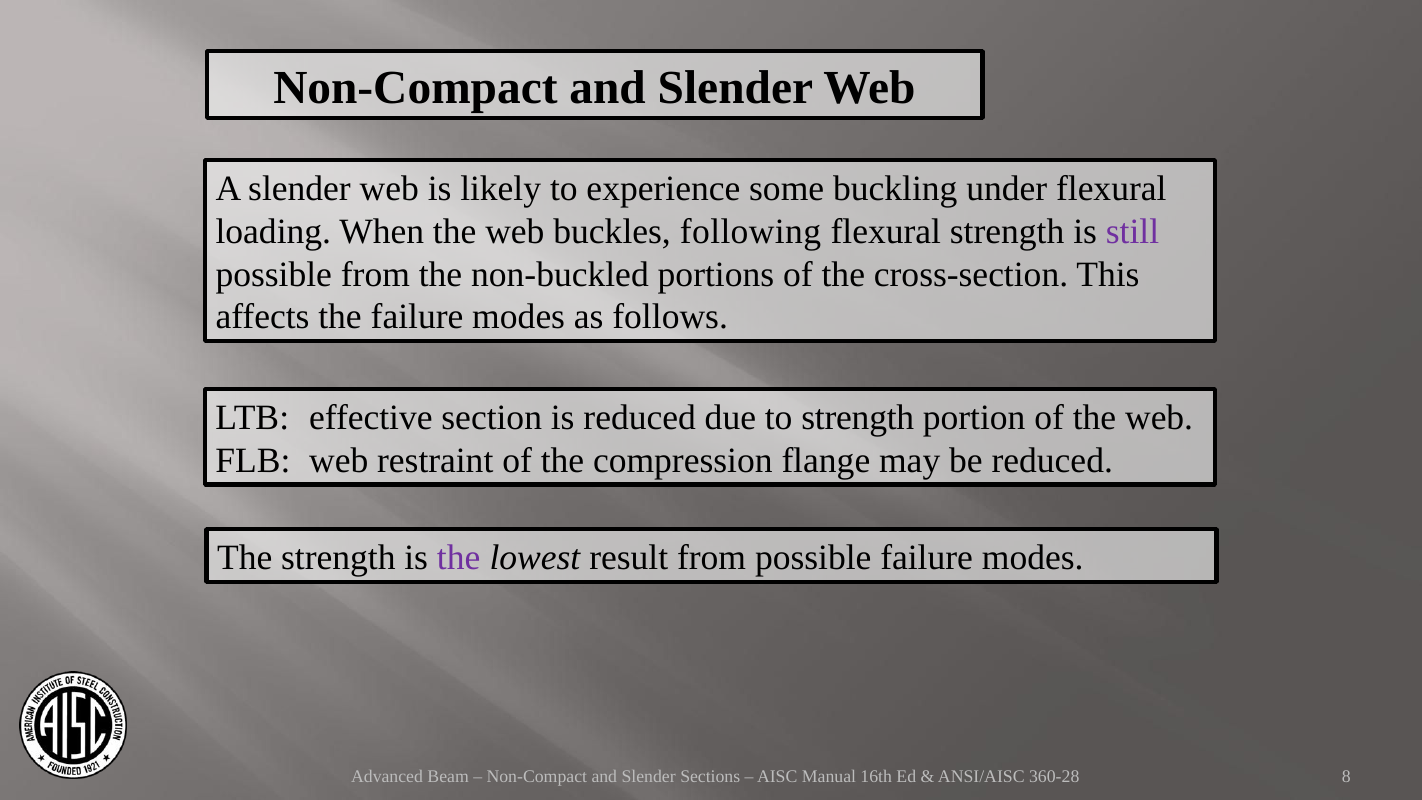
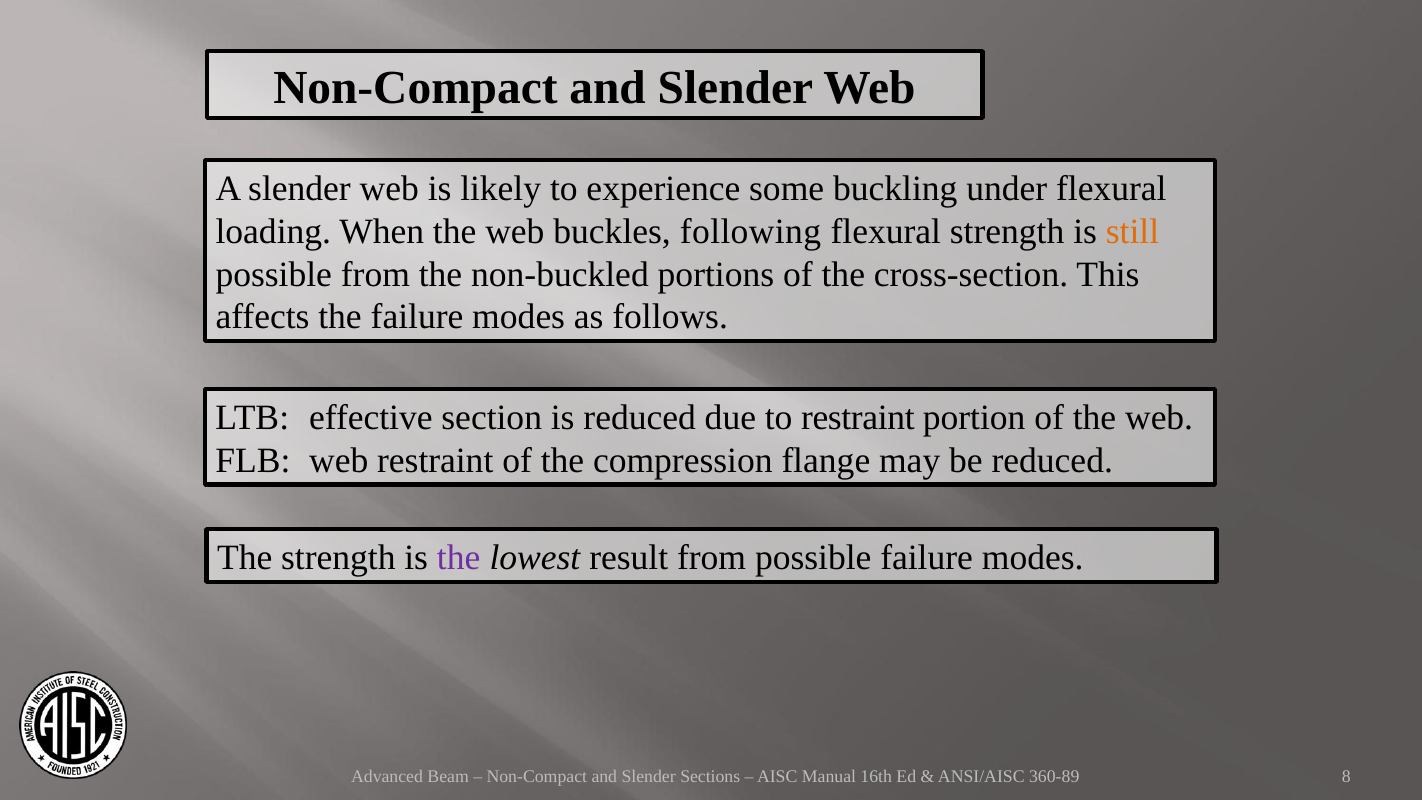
still colour: purple -> orange (1132, 232)
to strength: strength -> restraint (858, 418)
360-28: 360-28 -> 360-89 (1054, 776)
